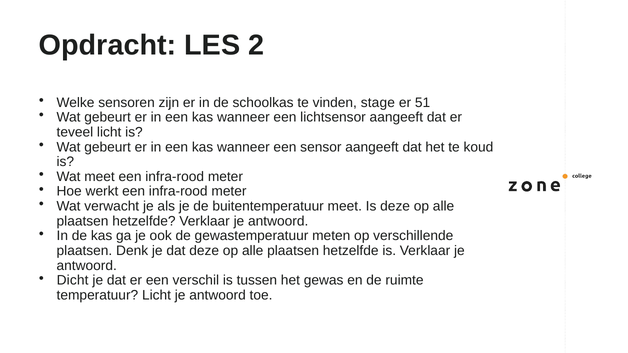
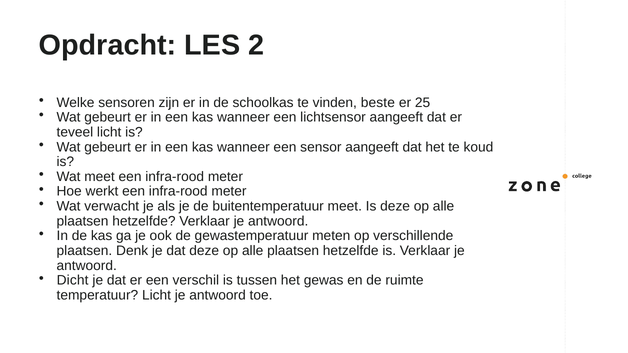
stage: stage -> beste (378, 103)
51: 51 -> 25 (423, 103)
